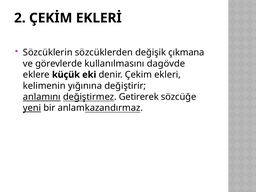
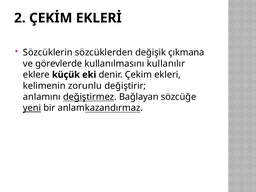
dagövde: dagövde -> kullanılır (166, 64)
yığınına: yığınına -> zorunlu (85, 86)
anlamını underline: present -> none (42, 97)
Getirerek: Getirerek -> Bağlayan (139, 97)
